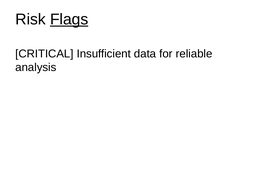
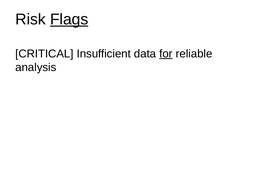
for underline: none -> present (166, 54)
